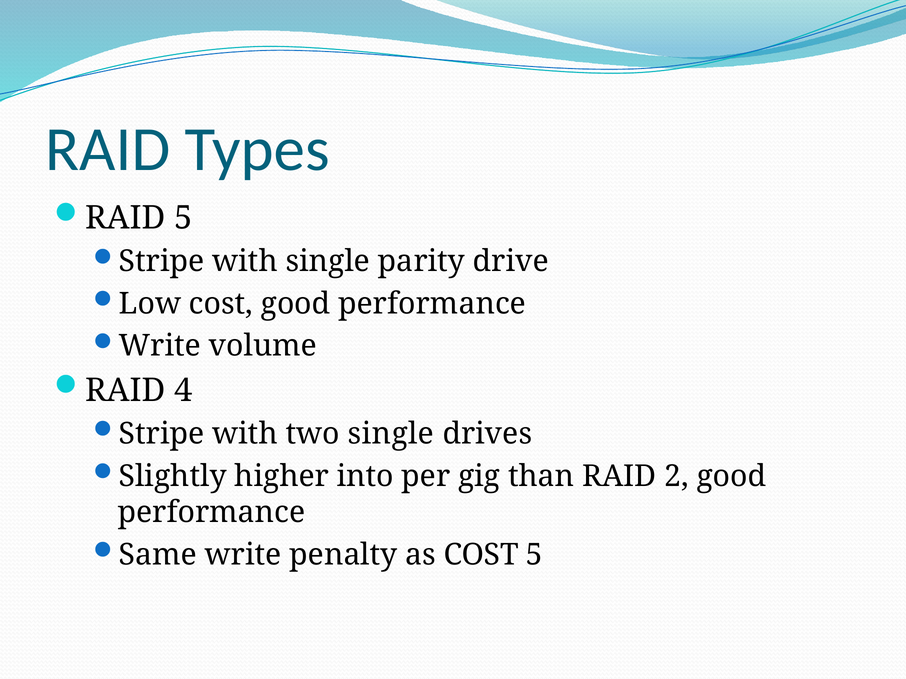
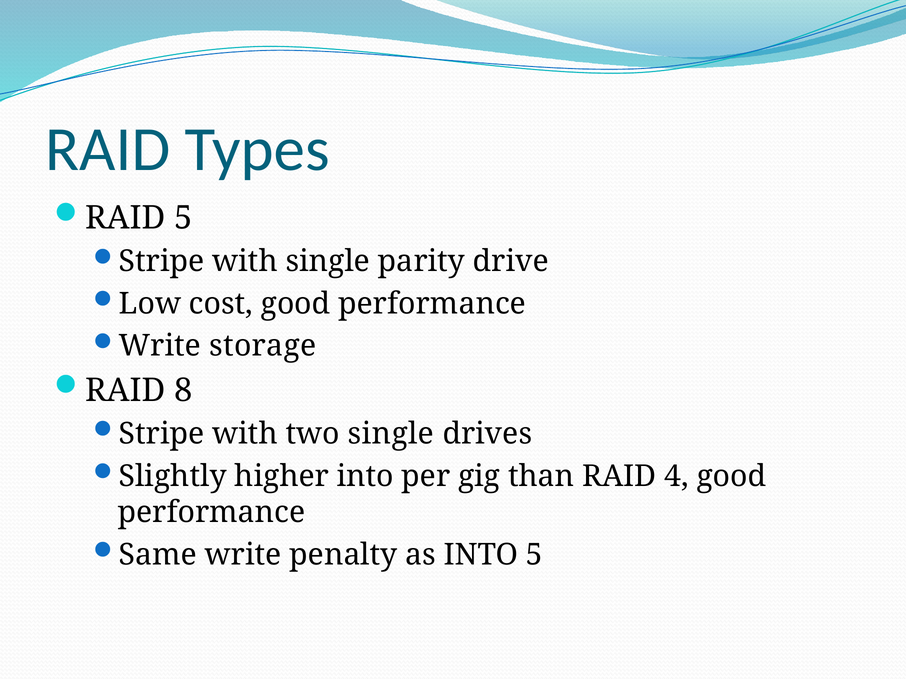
volume: volume -> storage (263, 346)
4: 4 -> 8 (183, 391)
2: 2 -> 4 (677, 477)
as COST: COST -> INTO (481, 555)
